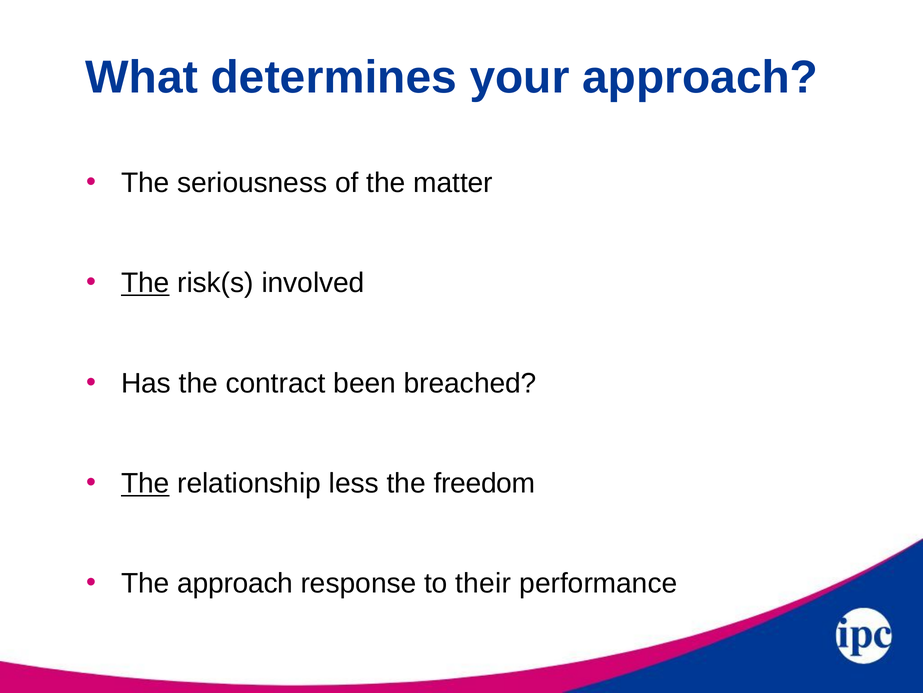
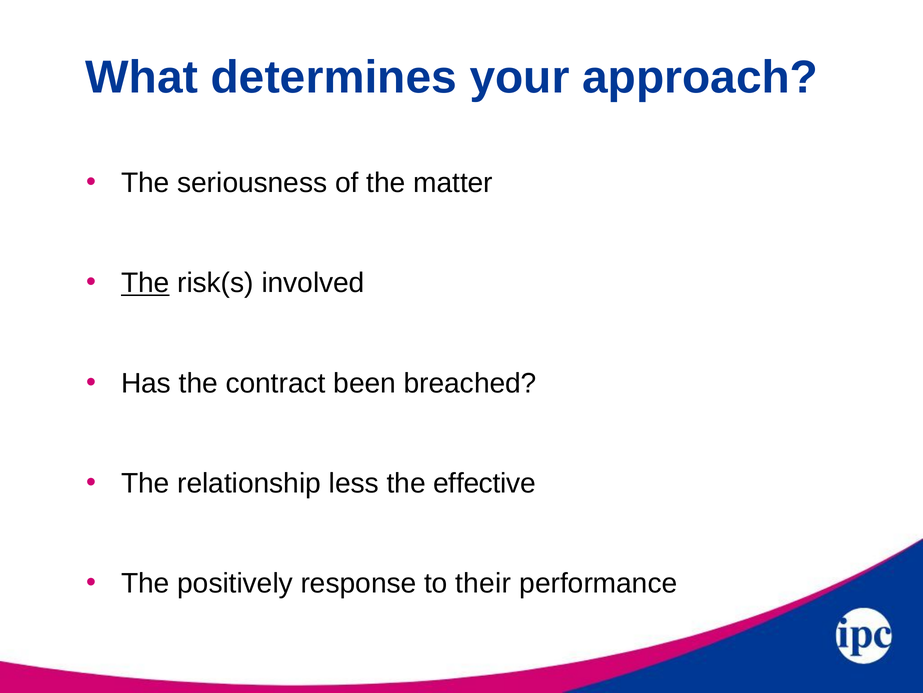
The underline: present -> none (145, 483)
freedom: freedom -> effective (484, 483)
The approach: approach -> positively (235, 583)
